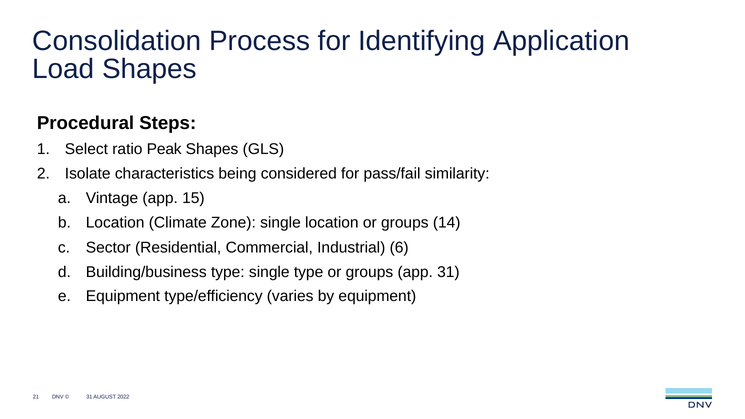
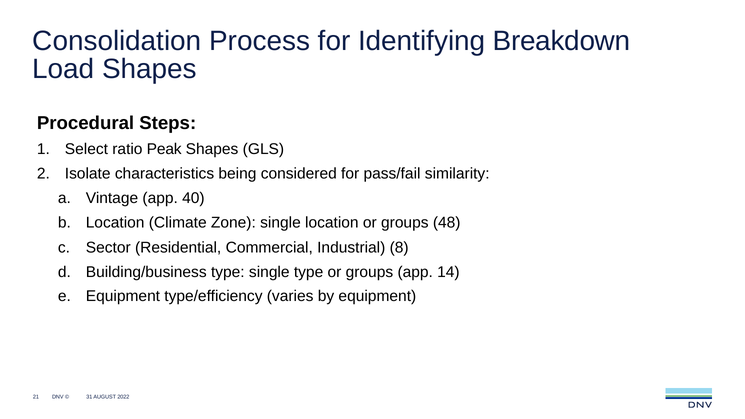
Application: Application -> Breakdown (561, 41)
15: 15 -> 40 (193, 198)
14: 14 -> 48 (447, 223)
6: 6 -> 8 (399, 247)
app 31: 31 -> 14 (448, 272)
